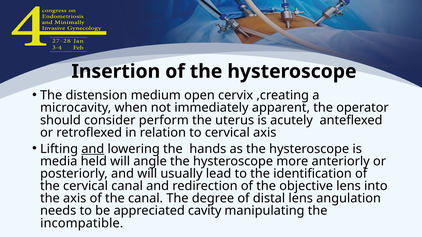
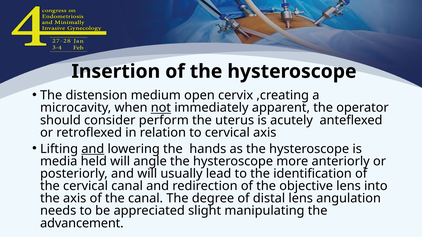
not underline: none -> present (161, 108)
cavity: cavity -> slight (205, 211)
incompatible: incompatible -> advancement (82, 223)
